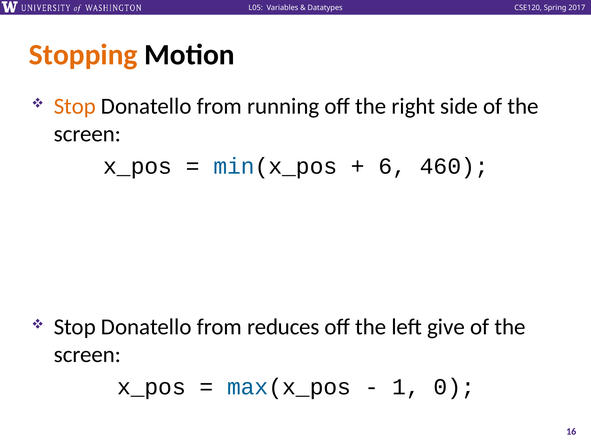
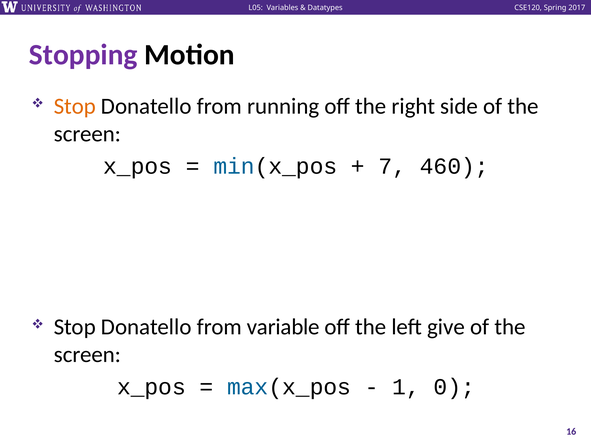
Stopping colour: orange -> purple (83, 55)
6: 6 -> 7 (392, 166)
reduces: reduces -> variable (283, 327)
